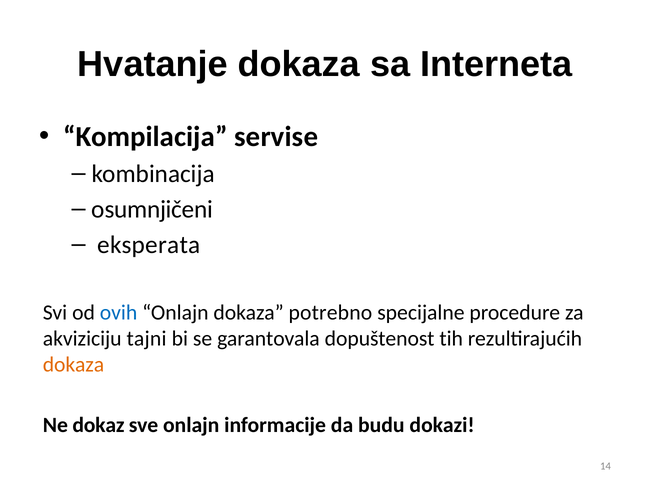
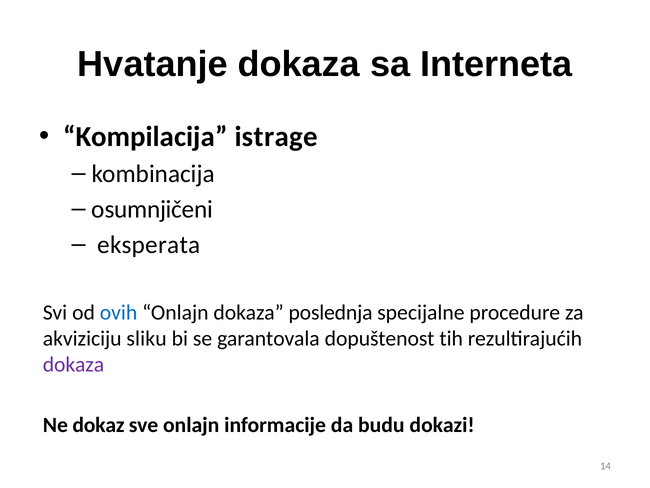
servise: servise -> istrage (276, 136)
potrebno: potrebno -> poslednja (331, 312)
tajni: tajni -> sliku (147, 338)
dokaza colour: orange -> purple (73, 364)
